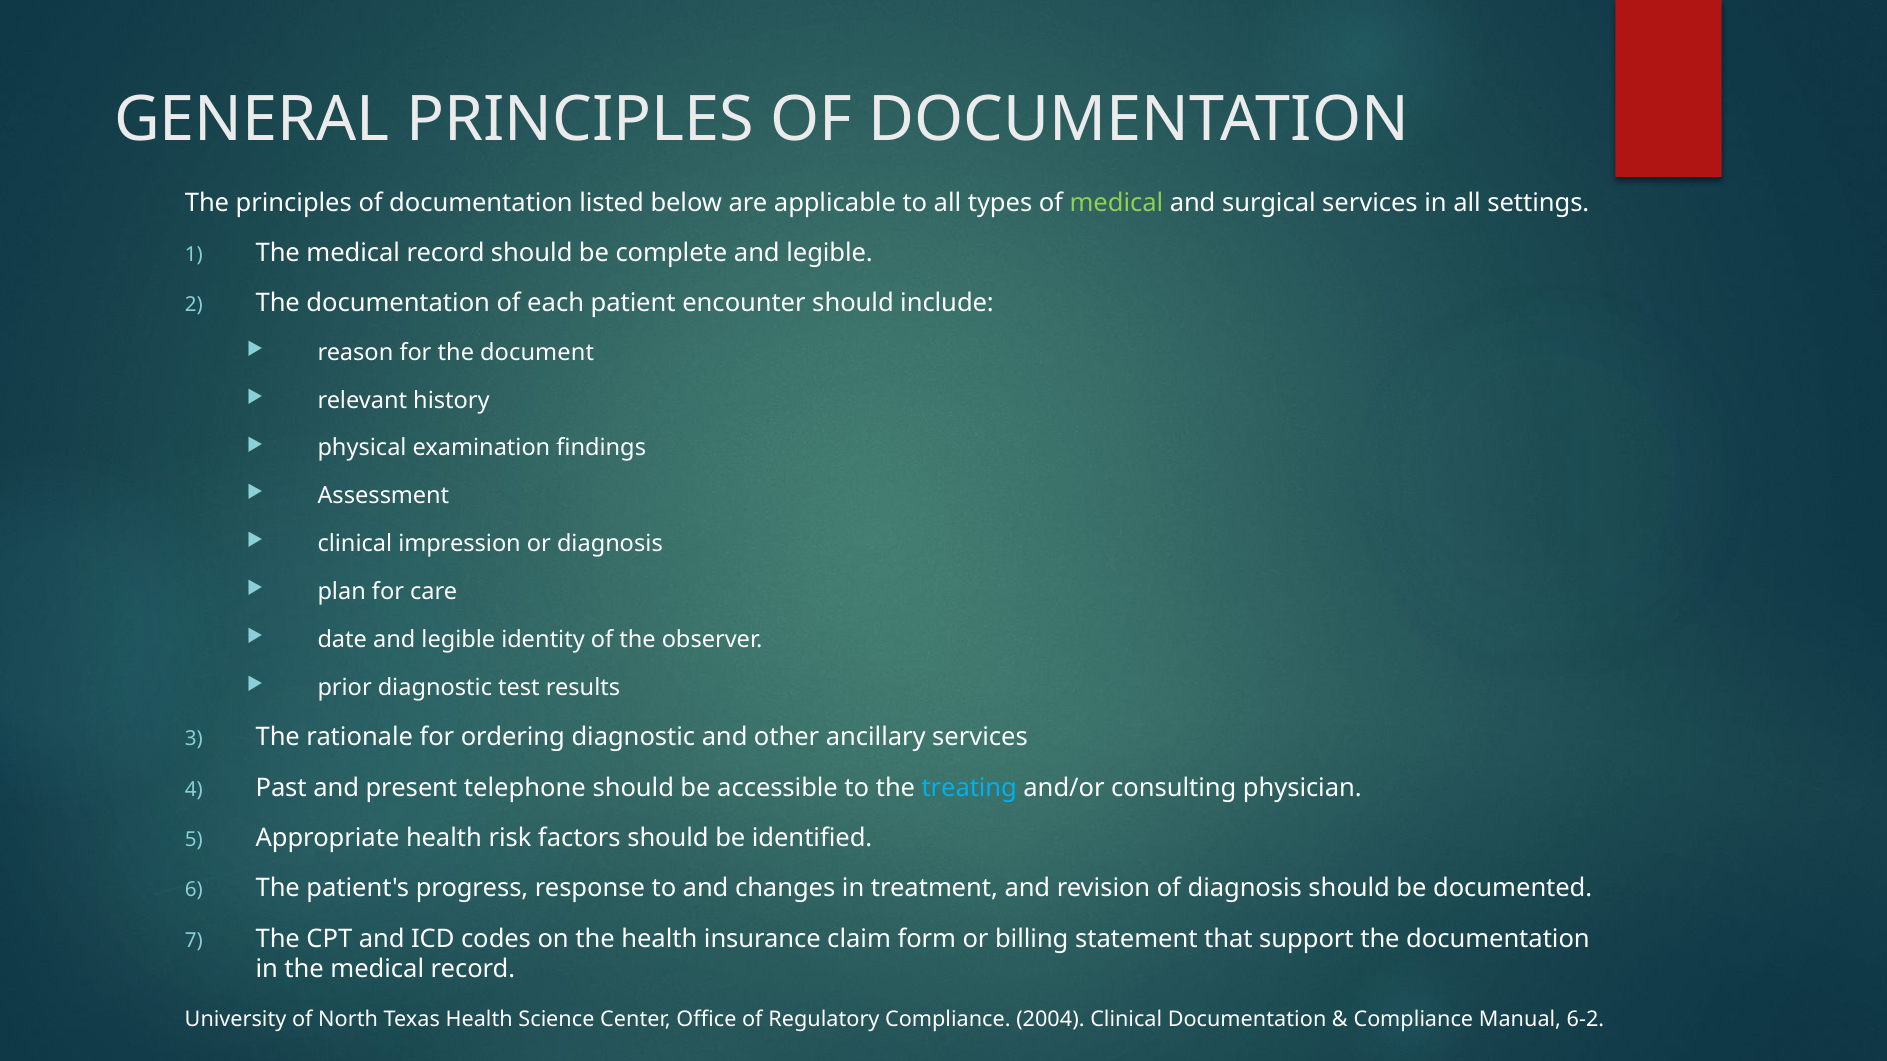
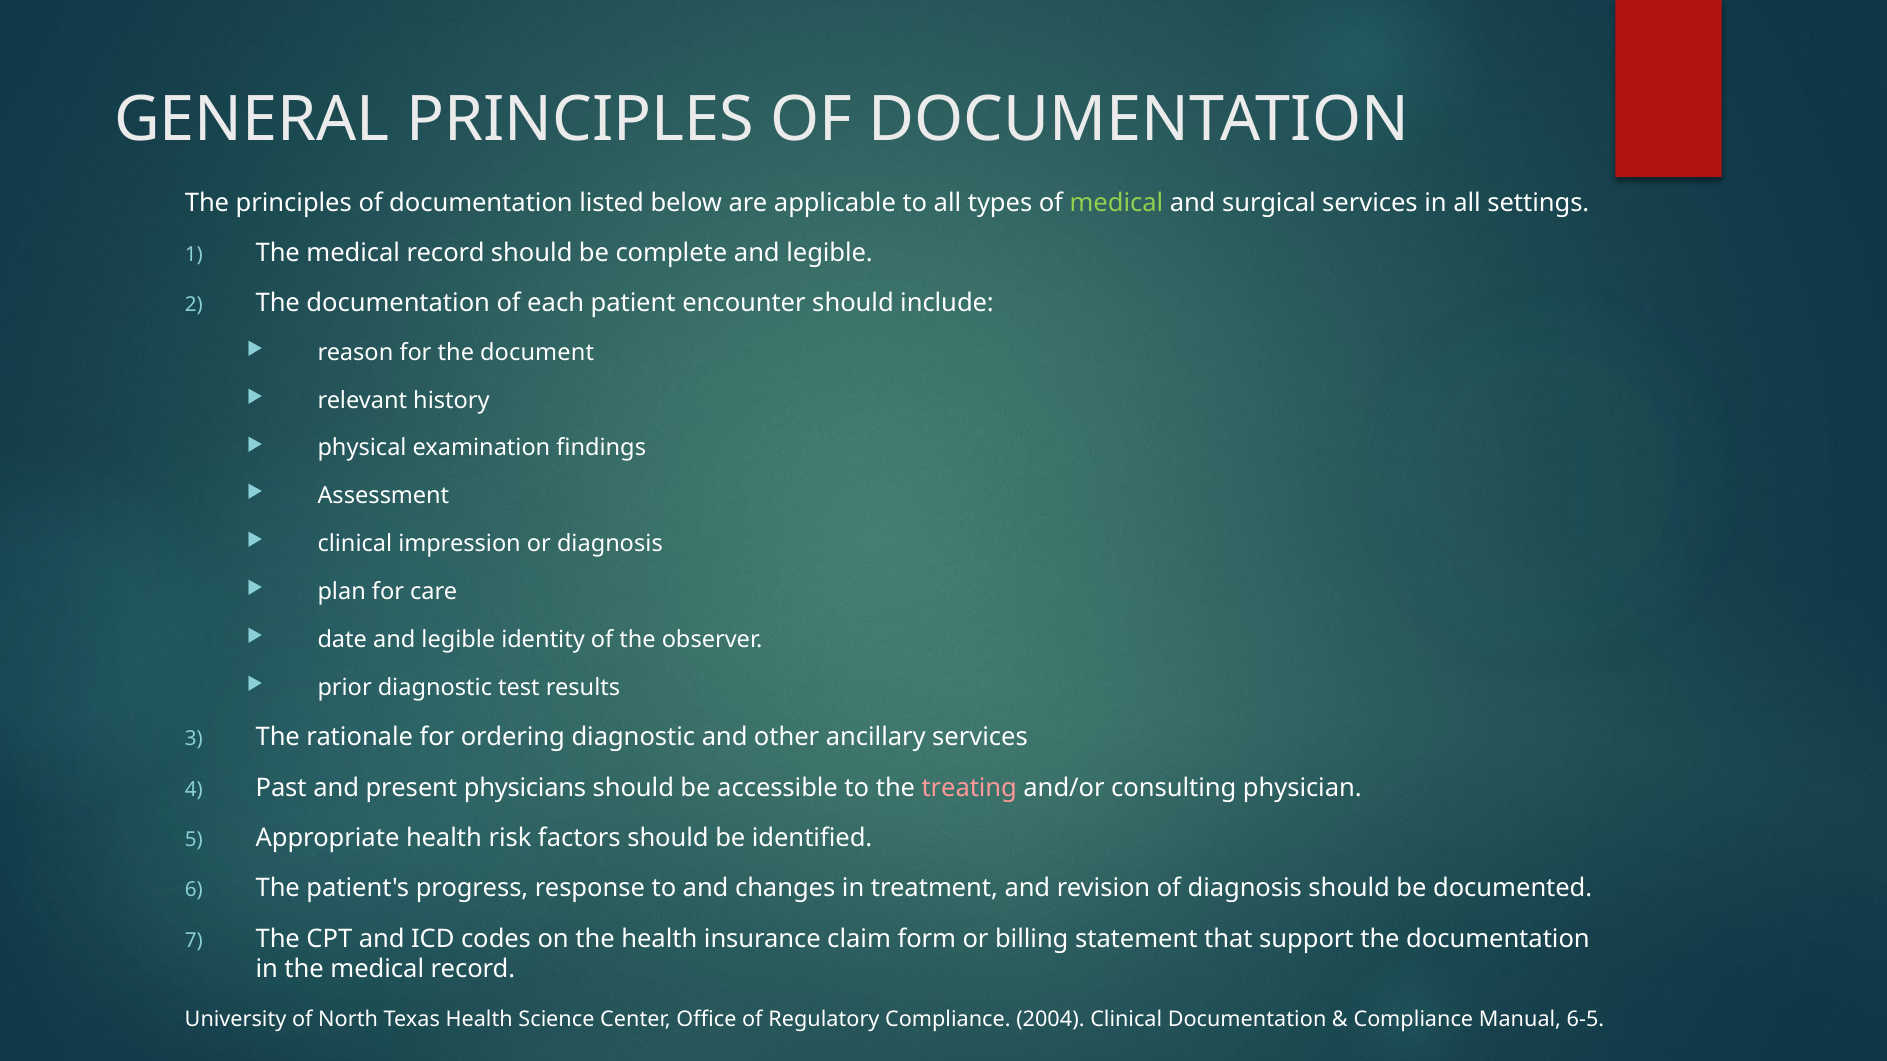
telephone: telephone -> physicians (525, 788)
treating colour: light blue -> pink (969, 788)
6-2: 6-2 -> 6-5 (1585, 1020)
